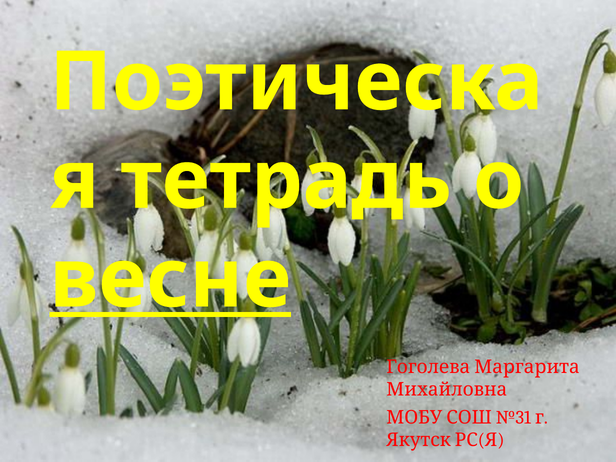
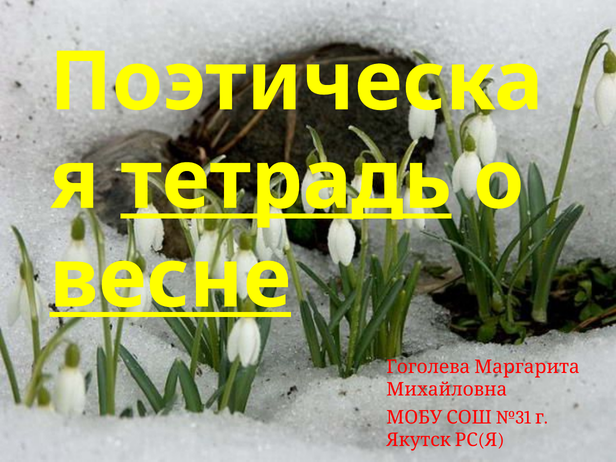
тетрадь underline: none -> present (286, 181)
